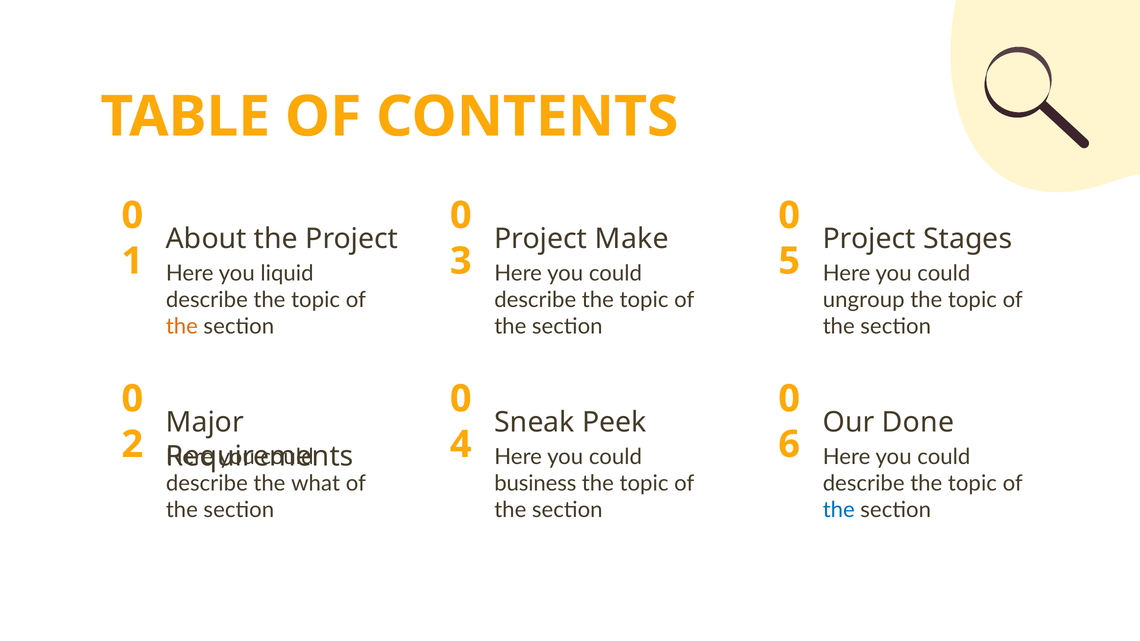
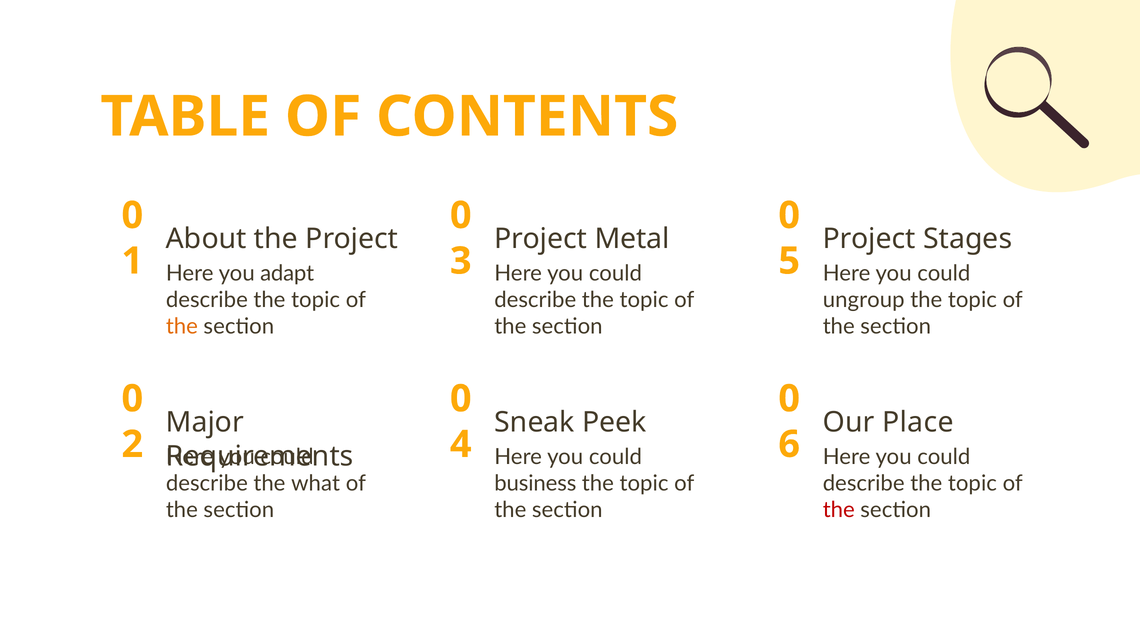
Make: Make -> Metal (632, 239)
liquid: liquid -> adapt (287, 274)
Done: Done -> Place (918, 423)
the colour: blue -> red (839, 510)
